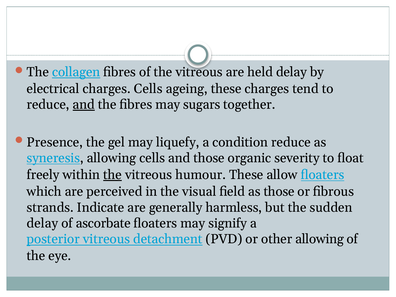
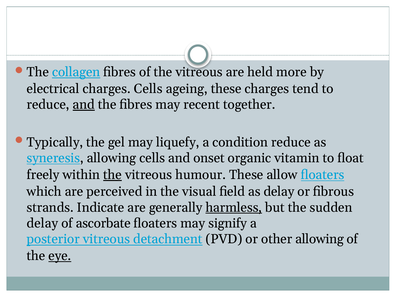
held delay: delay -> more (291, 72)
sugars: sugars -> recent (202, 105)
Presence: Presence -> Typically (55, 142)
and those: those -> onset (209, 158)
severity: severity -> vitamin (297, 158)
as those: those -> delay (279, 192)
harmless underline: none -> present (234, 207)
eye underline: none -> present (60, 256)
